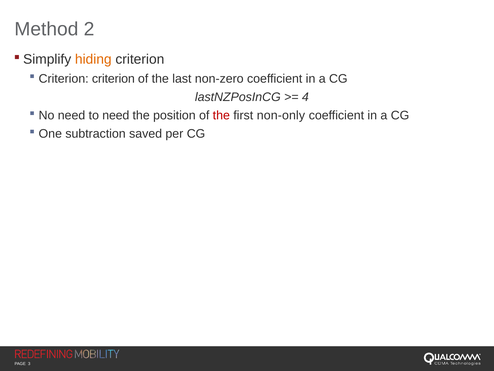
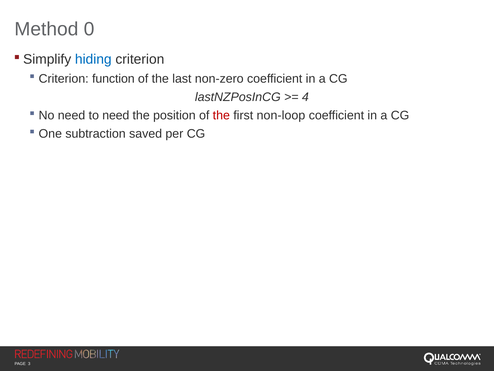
2: 2 -> 0 (89, 29)
hiding colour: orange -> blue (93, 59)
Criterion criterion: criterion -> function (113, 78)
non-only: non-only -> non-loop (281, 115)
